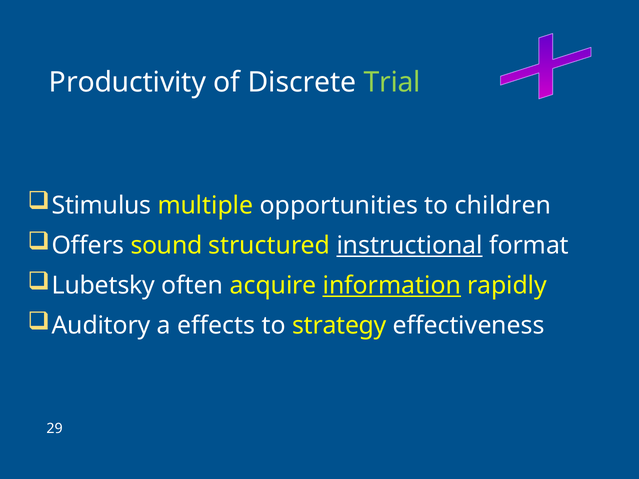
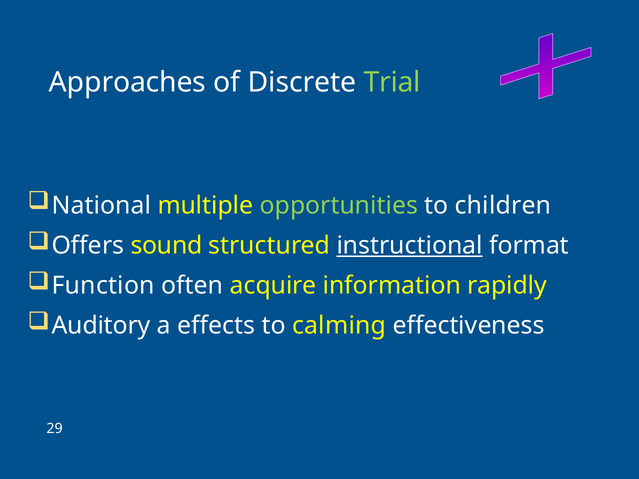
Productivity: Productivity -> Approaches (128, 82)
Stimulus: Stimulus -> National (101, 205)
opportunities colour: white -> light green (339, 205)
Lubetsky: Lubetsky -> Function (103, 286)
information underline: present -> none (392, 286)
strategy: strategy -> calming (339, 326)
